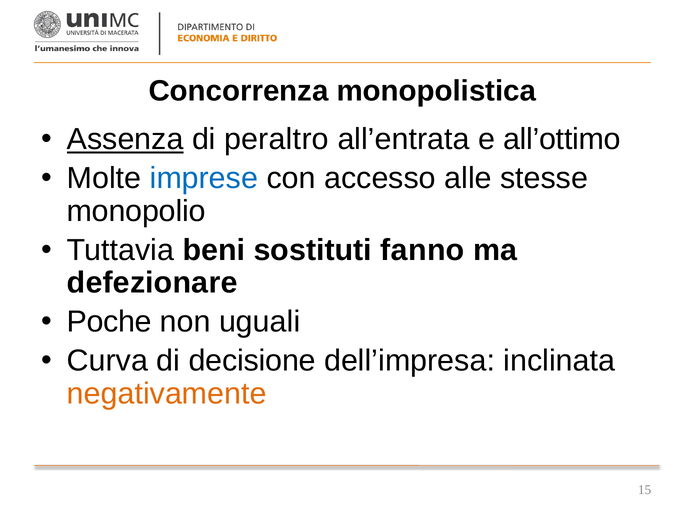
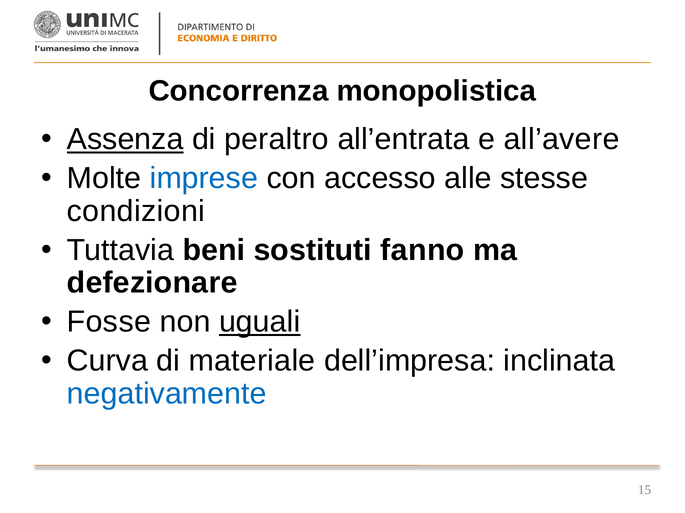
all’ottimo: all’ottimo -> all’avere (562, 140)
monopolio: monopolio -> condizioni (136, 211)
Poche: Poche -> Fosse (109, 322)
uguali underline: none -> present (260, 322)
decisione: decisione -> materiale (252, 361)
negativamente colour: orange -> blue (167, 394)
